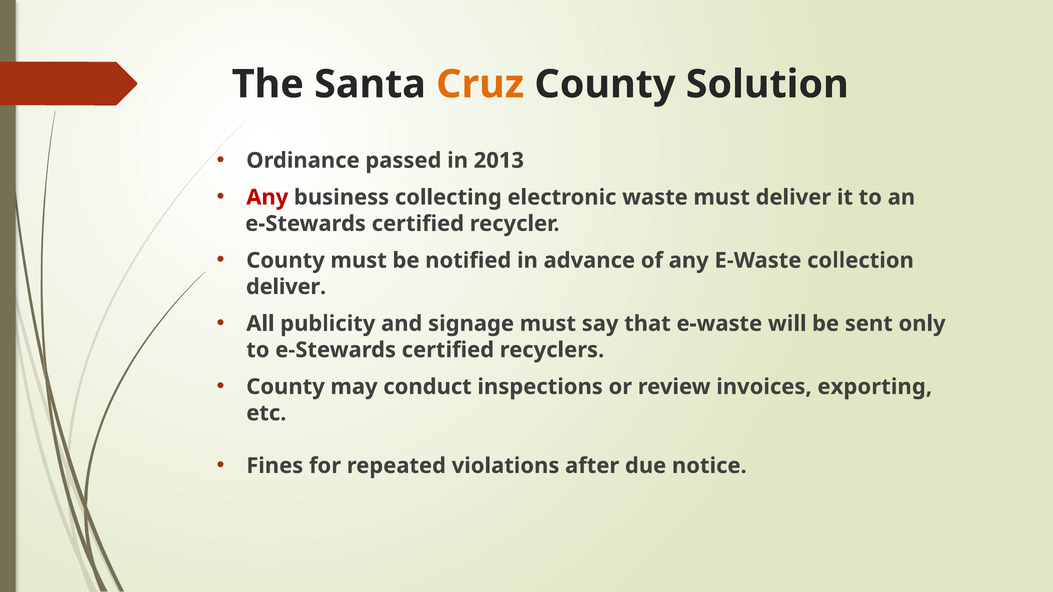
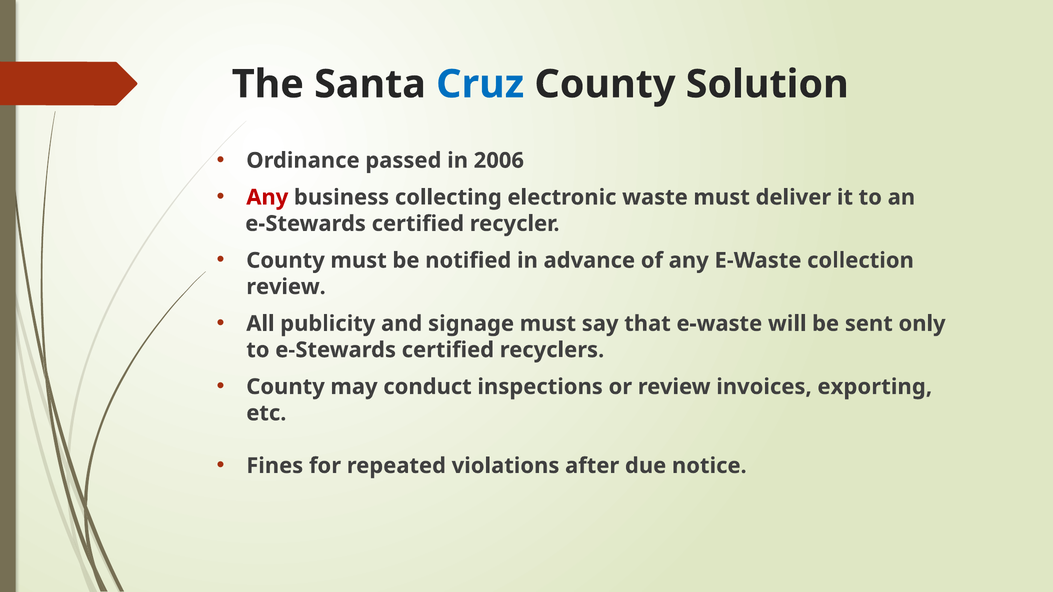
Cruz colour: orange -> blue (480, 84)
2013: 2013 -> 2006 (499, 161)
deliver: deliver -> review (286, 287)
